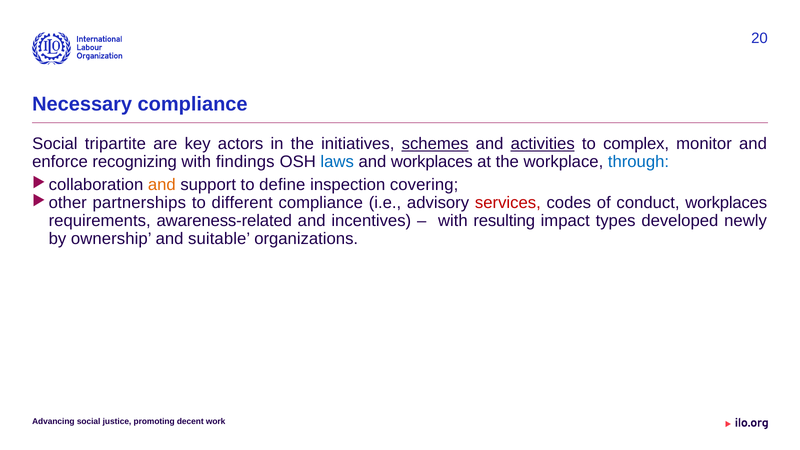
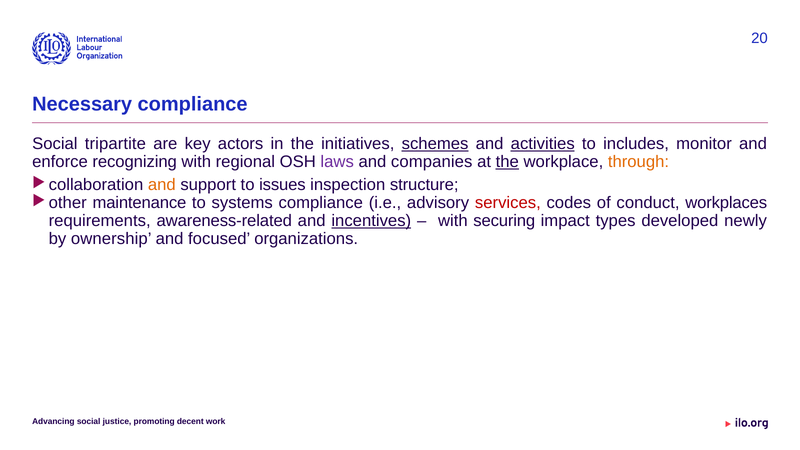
complex: complex -> includes (636, 144)
findings: findings -> regional (245, 162)
laws colour: blue -> purple (337, 162)
and workplaces: workplaces -> companies (432, 162)
the underline: none -> present (507, 162)
through colour: blue -> orange (638, 162)
define: define -> issues (282, 185)
covering: covering -> structure (424, 185)
partnerships: partnerships -> maintenance (139, 203)
different: different -> systems (242, 203)
incentives underline: none -> present (371, 221)
resulting: resulting -> securing (504, 221)
suitable: suitable -> focused (219, 239)
